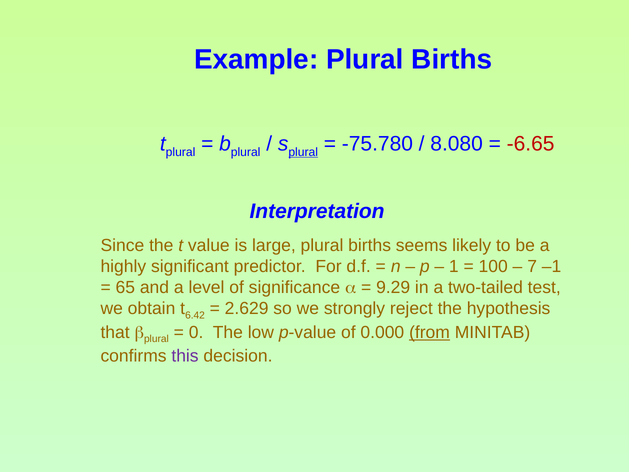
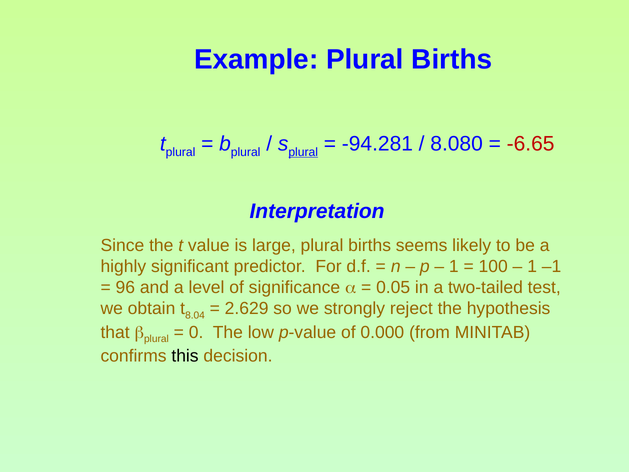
-75.780: -75.780 -> -94.281 (377, 144)
7: 7 -> 1 (532, 266)
65: 65 -> 96 (125, 287)
9.29: 9.29 -> 0.05 (393, 287)
6.42: 6.42 -> 8.04 (195, 315)
from underline: present -> none (430, 332)
this colour: purple -> black (185, 356)
